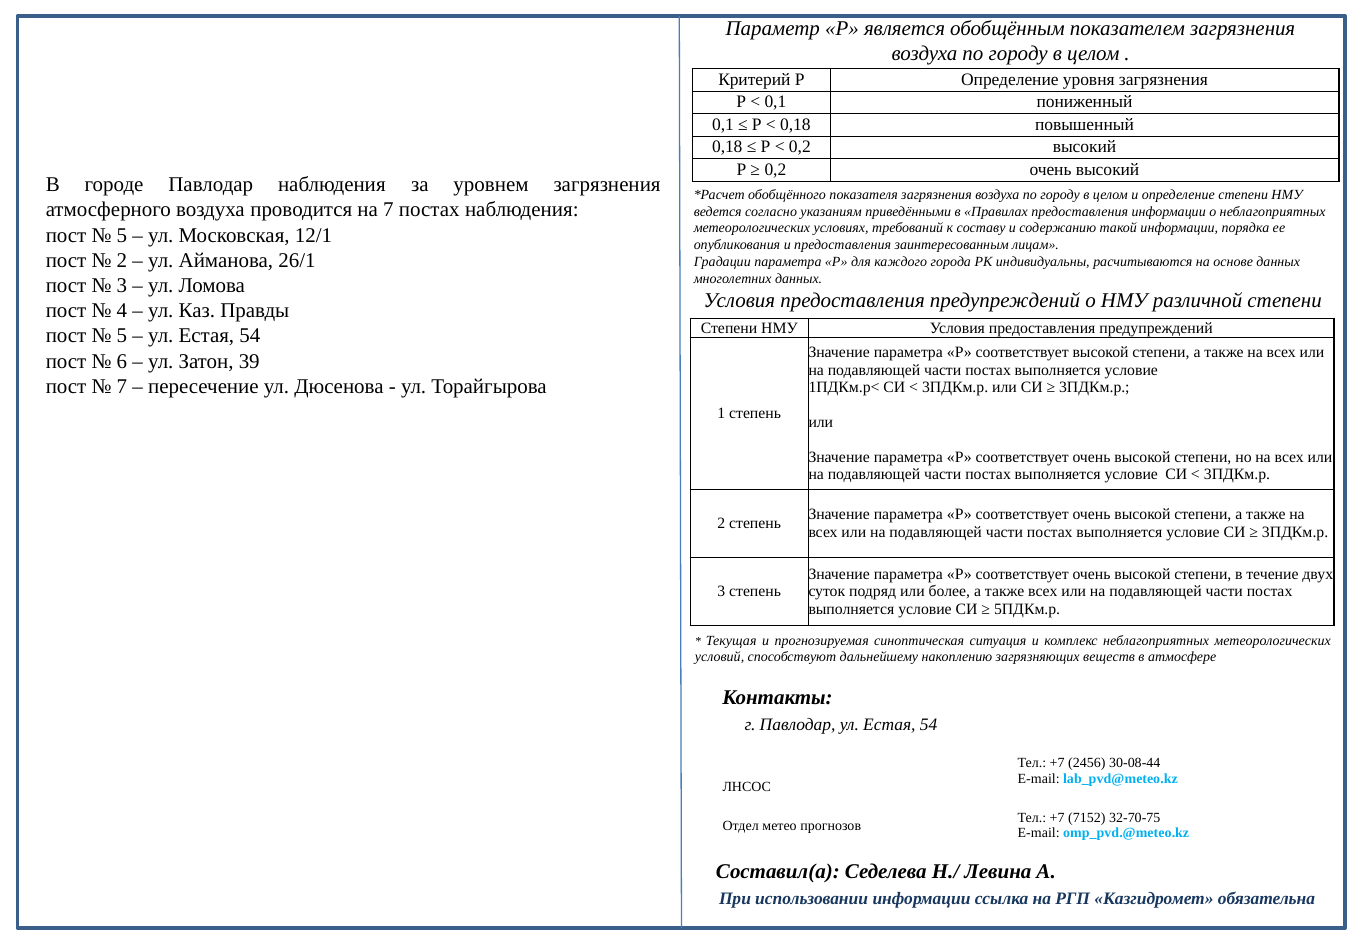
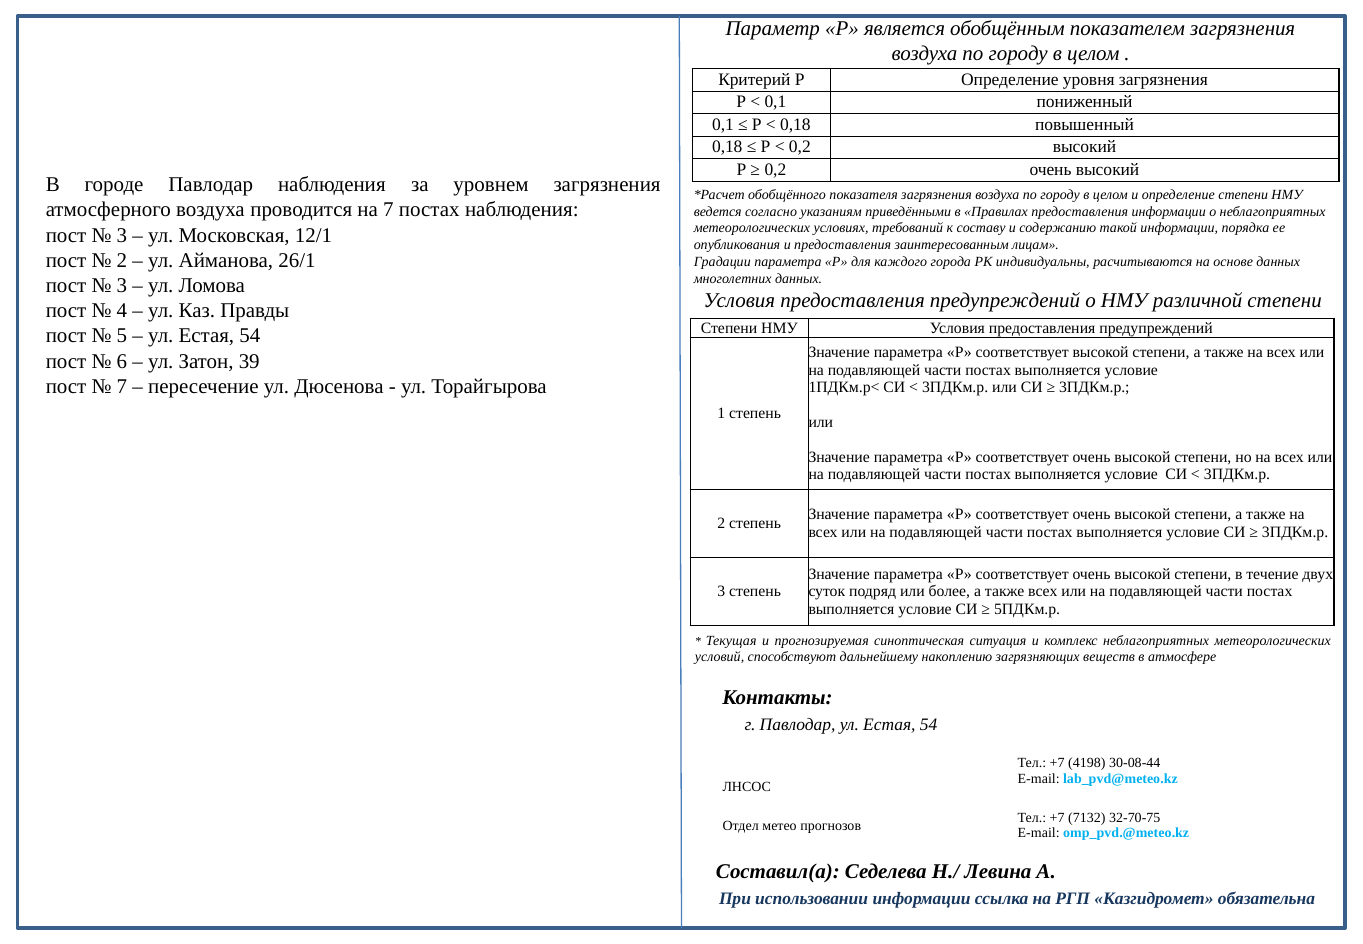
5: 5 -> 3 (122, 235)
2456: 2456 -> 4198 (1087, 763)
7152: 7152 -> 7132 (1087, 817)
